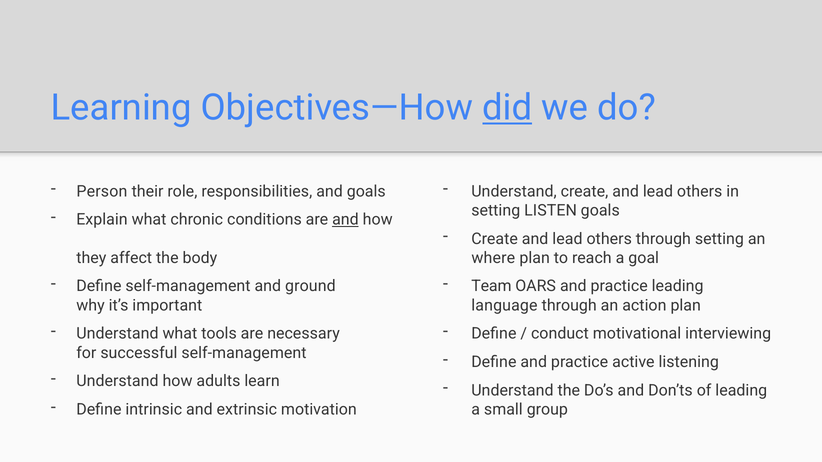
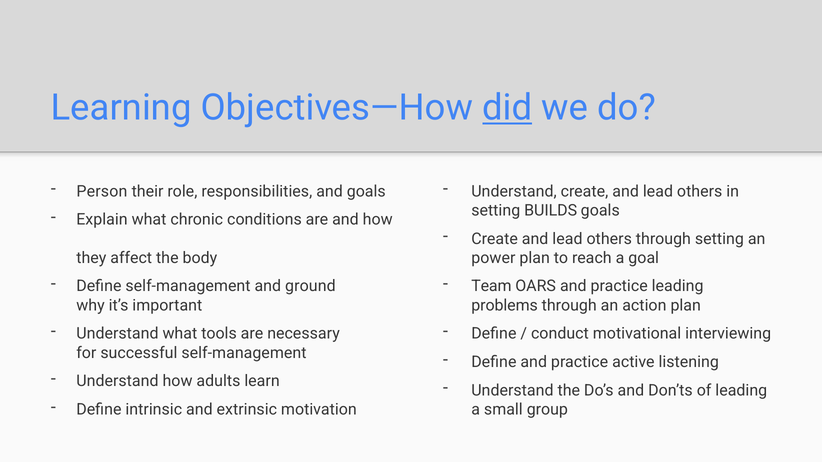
LISTEN: LISTEN -> BUILDS (551, 211)
and underline: present -> none (345, 220)
where: where -> power (493, 258)
language: language -> problems (505, 306)
